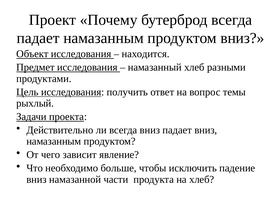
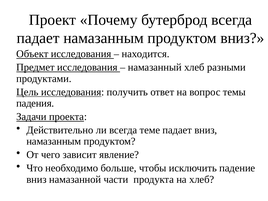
рыхлый: рыхлый -> падения (35, 103)
всегда вниз: вниз -> теме (150, 130)
